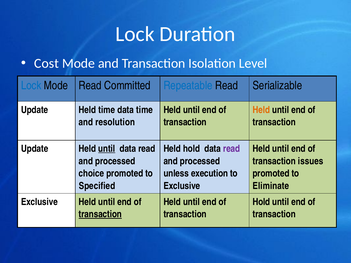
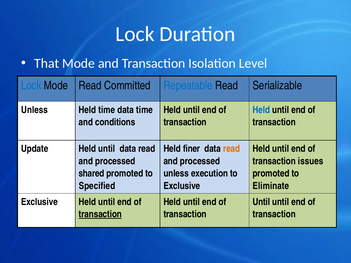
Cost: Cost -> That (47, 64)
Update: Update -> Unless (35, 110)
Held colour: orange -> blue (261, 110)
resolution: resolution -> conditions (115, 122)
until underline: present -> none (107, 149)
Held hold: hold -> finer (192, 149)
read colour: purple -> orange (232, 149)
choice: choice -> shared (91, 174)
Hold: Hold -> Until (261, 202)
